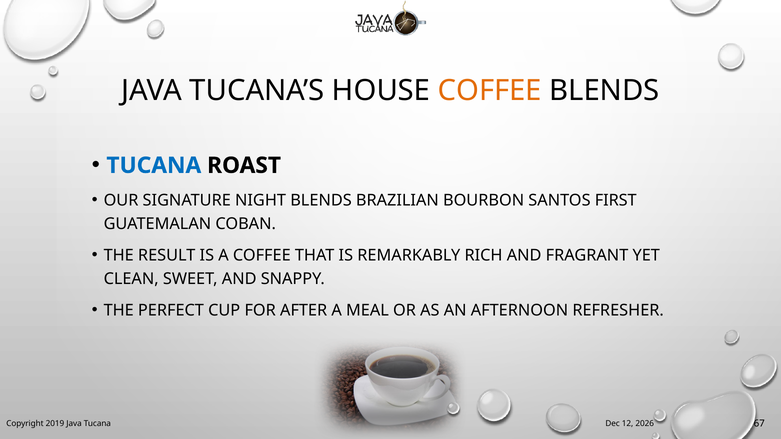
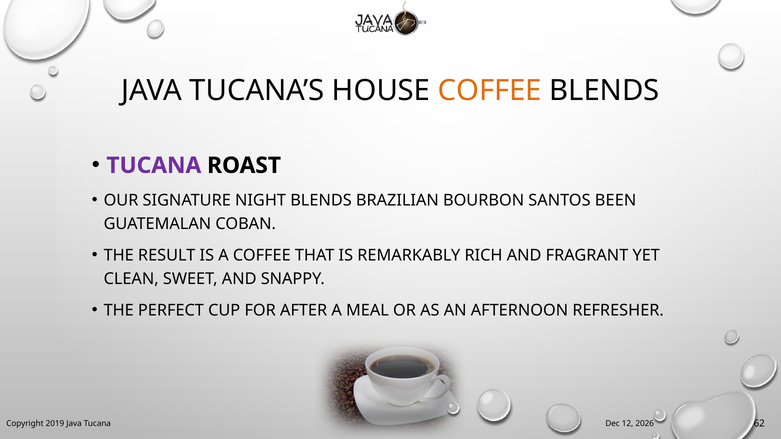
TUCANA colour: blue -> purple (154, 166)
FIRST: FIRST -> BEEN (616, 201)
67: 67 -> 62 (759, 424)
